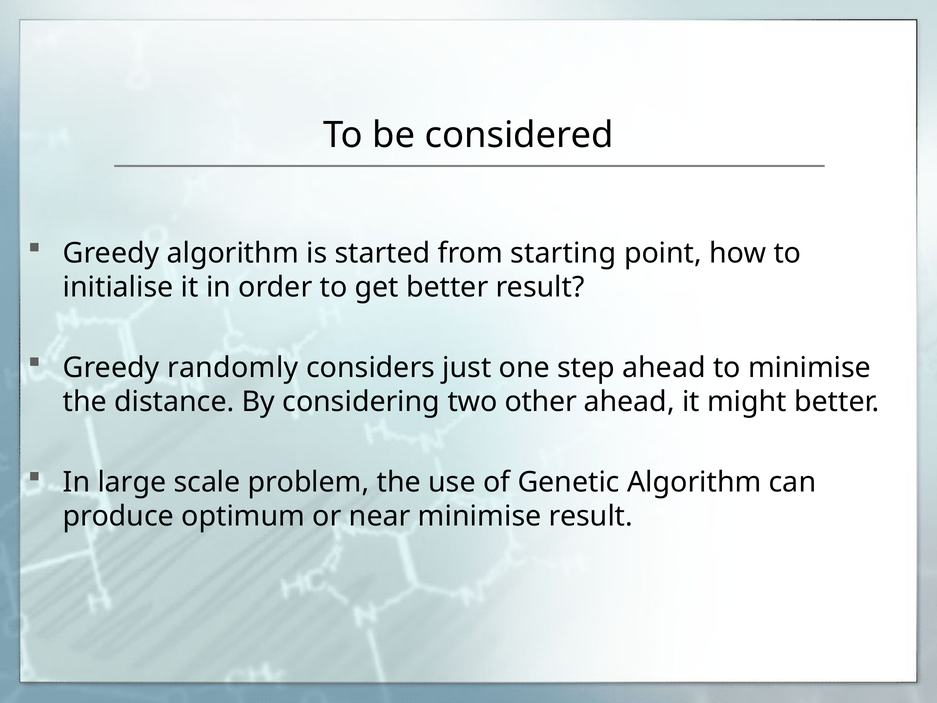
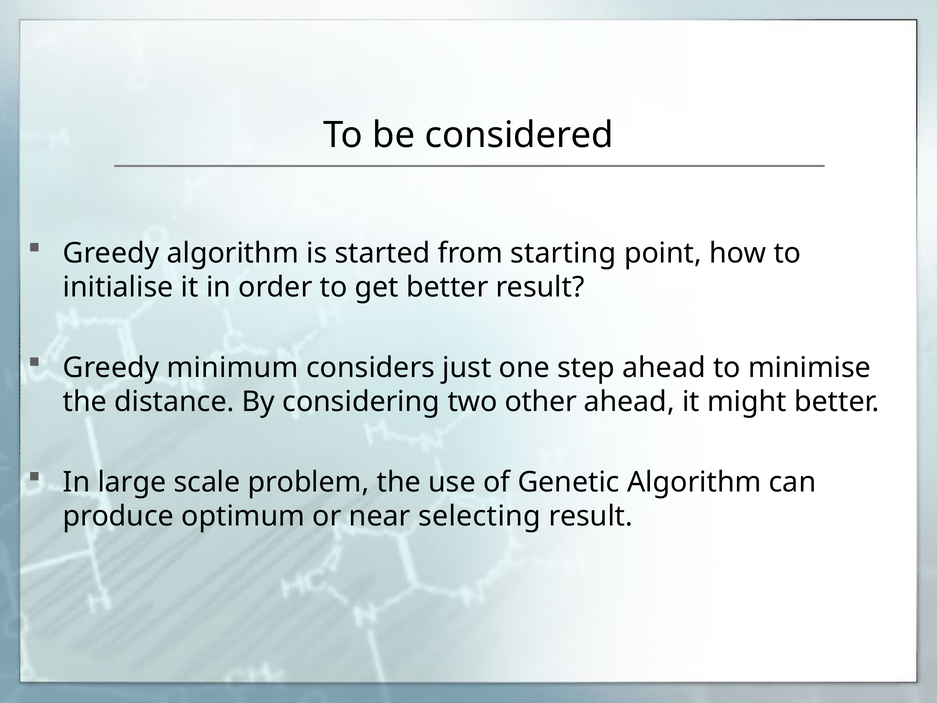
randomly: randomly -> minimum (233, 367)
near minimise: minimise -> selecting (480, 516)
